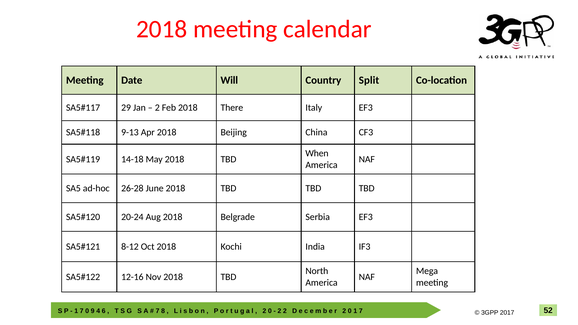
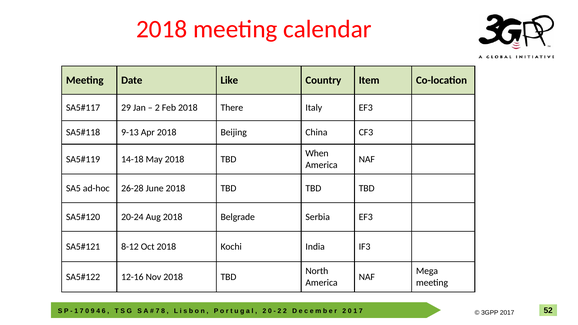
Will: Will -> Like (229, 80)
Split: Split -> Item (369, 80)
